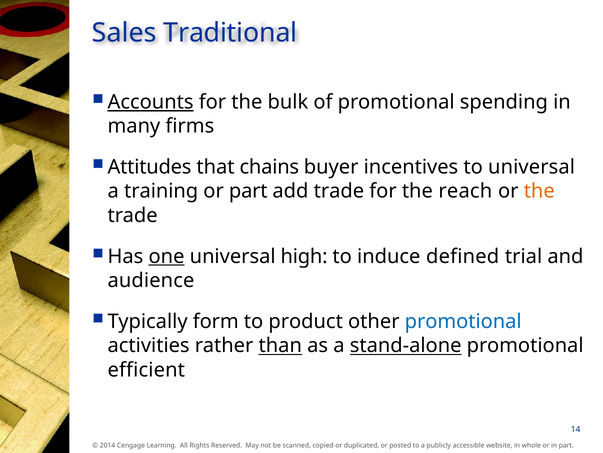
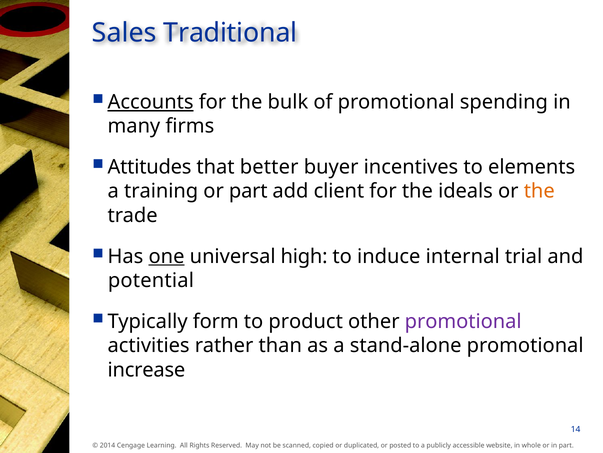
chains: chains -> better (269, 167)
to universal: universal -> elements (532, 167)
add trade: trade -> client (339, 191)
reach: reach -> ideals (465, 191)
defined: defined -> internal (463, 256)
audience: audience -> potential (151, 280)
promotional colour: blue -> purple (463, 321)
than underline: present -> none (280, 345)
stand-alone underline: present -> none (406, 345)
efficient: efficient -> increase (146, 369)
